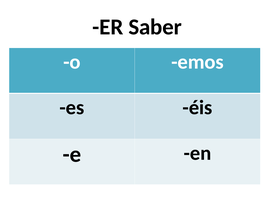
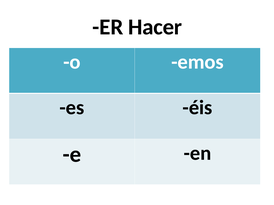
Saber: Saber -> Hacer (155, 27)
